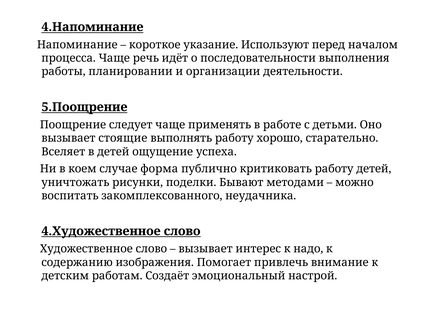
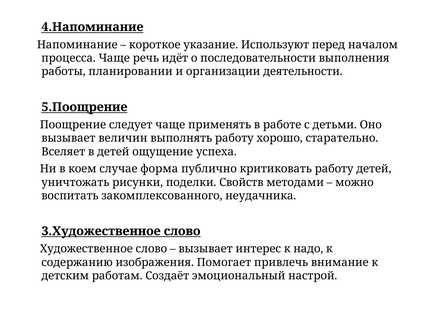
стоящие: стоящие -> величин (123, 138)
Бывают: Бывают -> Свойств (241, 182)
4.Художественное: 4.Художественное -> 3.Художественное (101, 231)
